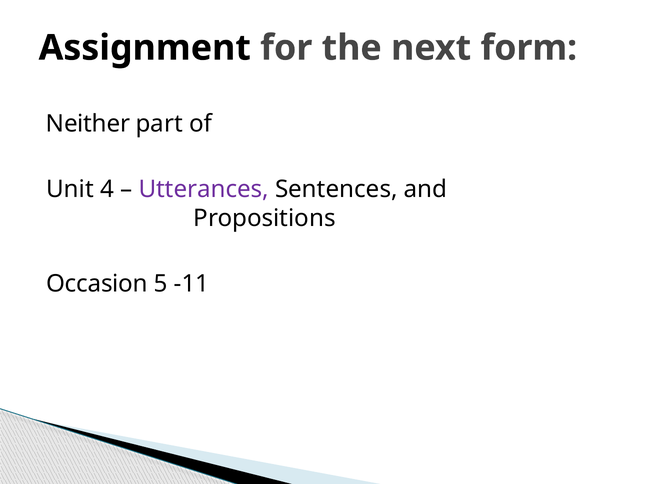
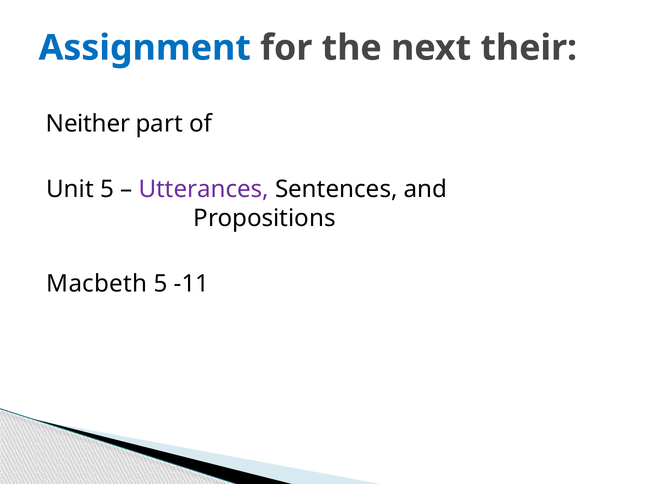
Assignment colour: black -> blue (145, 48)
form: form -> their (529, 48)
Unit 4: 4 -> 5 (107, 189)
Occasion: Occasion -> Macbeth (97, 283)
